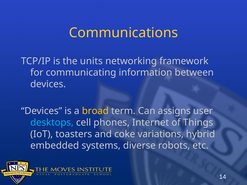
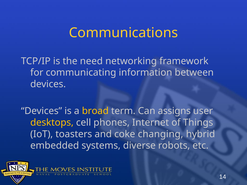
units: units -> need (91, 61)
desktops colour: light blue -> yellow (52, 123)
variations: variations -> changing (161, 134)
